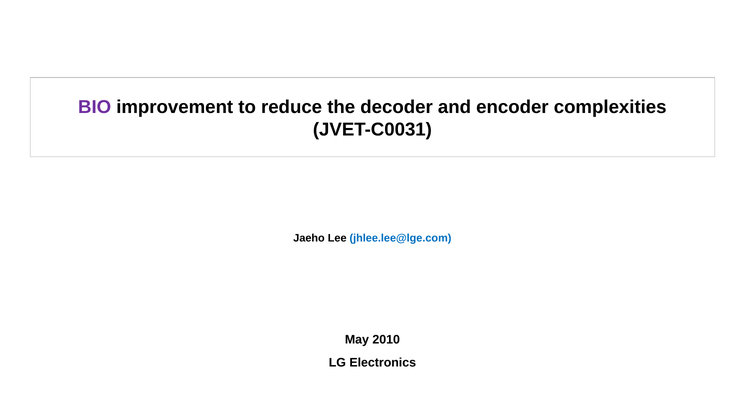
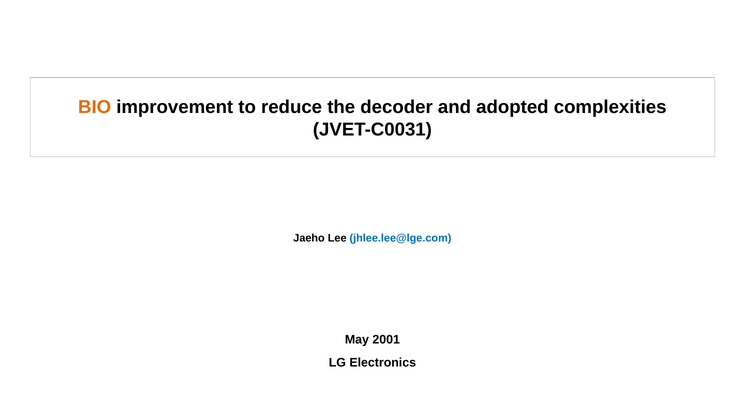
BIO colour: purple -> orange (95, 107)
encoder: encoder -> adopted (512, 107)
2010: 2010 -> 2001 (386, 340)
